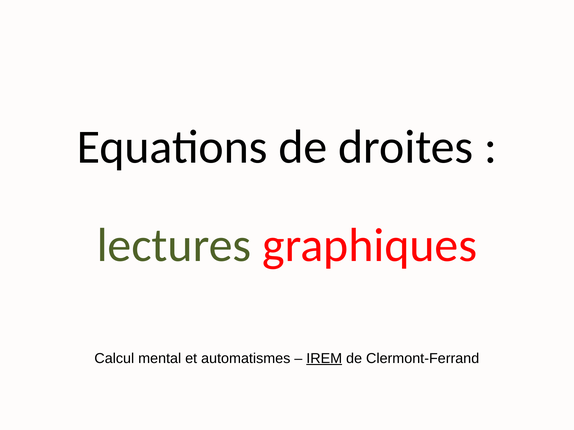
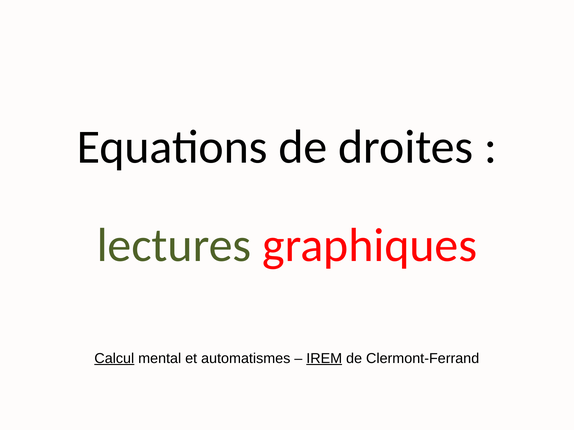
Calcul underline: none -> present (114, 359)
